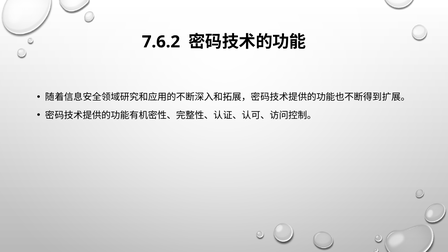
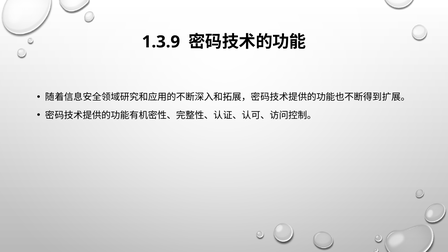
7.6.2: 7.6.2 -> 1.3.9 (161, 42)
